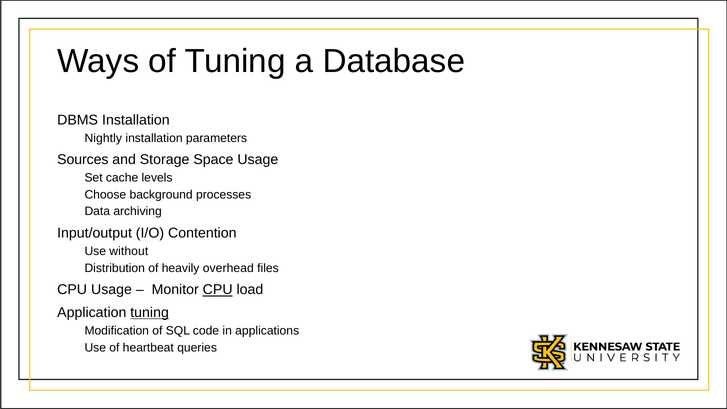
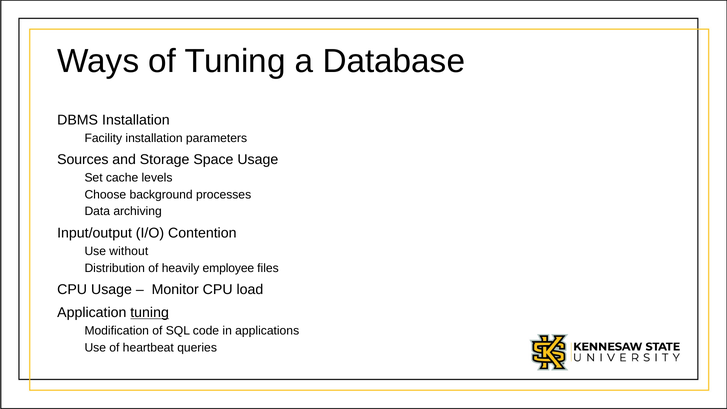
Nightly: Nightly -> Facility (103, 138)
overhead: overhead -> employee (228, 268)
CPU underline: present -> none (218, 290)
